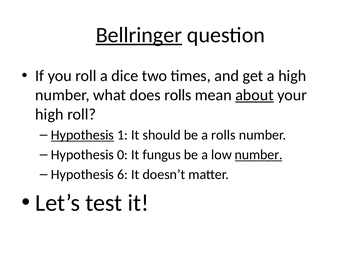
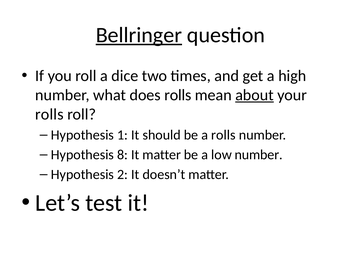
high: high -> rolls (49, 114)
Hypothesis underline: present -> none (82, 135)
0: 0 -> 8 (123, 155)
It fungus: fungus -> matter (162, 155)
number underline: present -> none (259, 155)
6: 6 -> 2 (123, 174)
